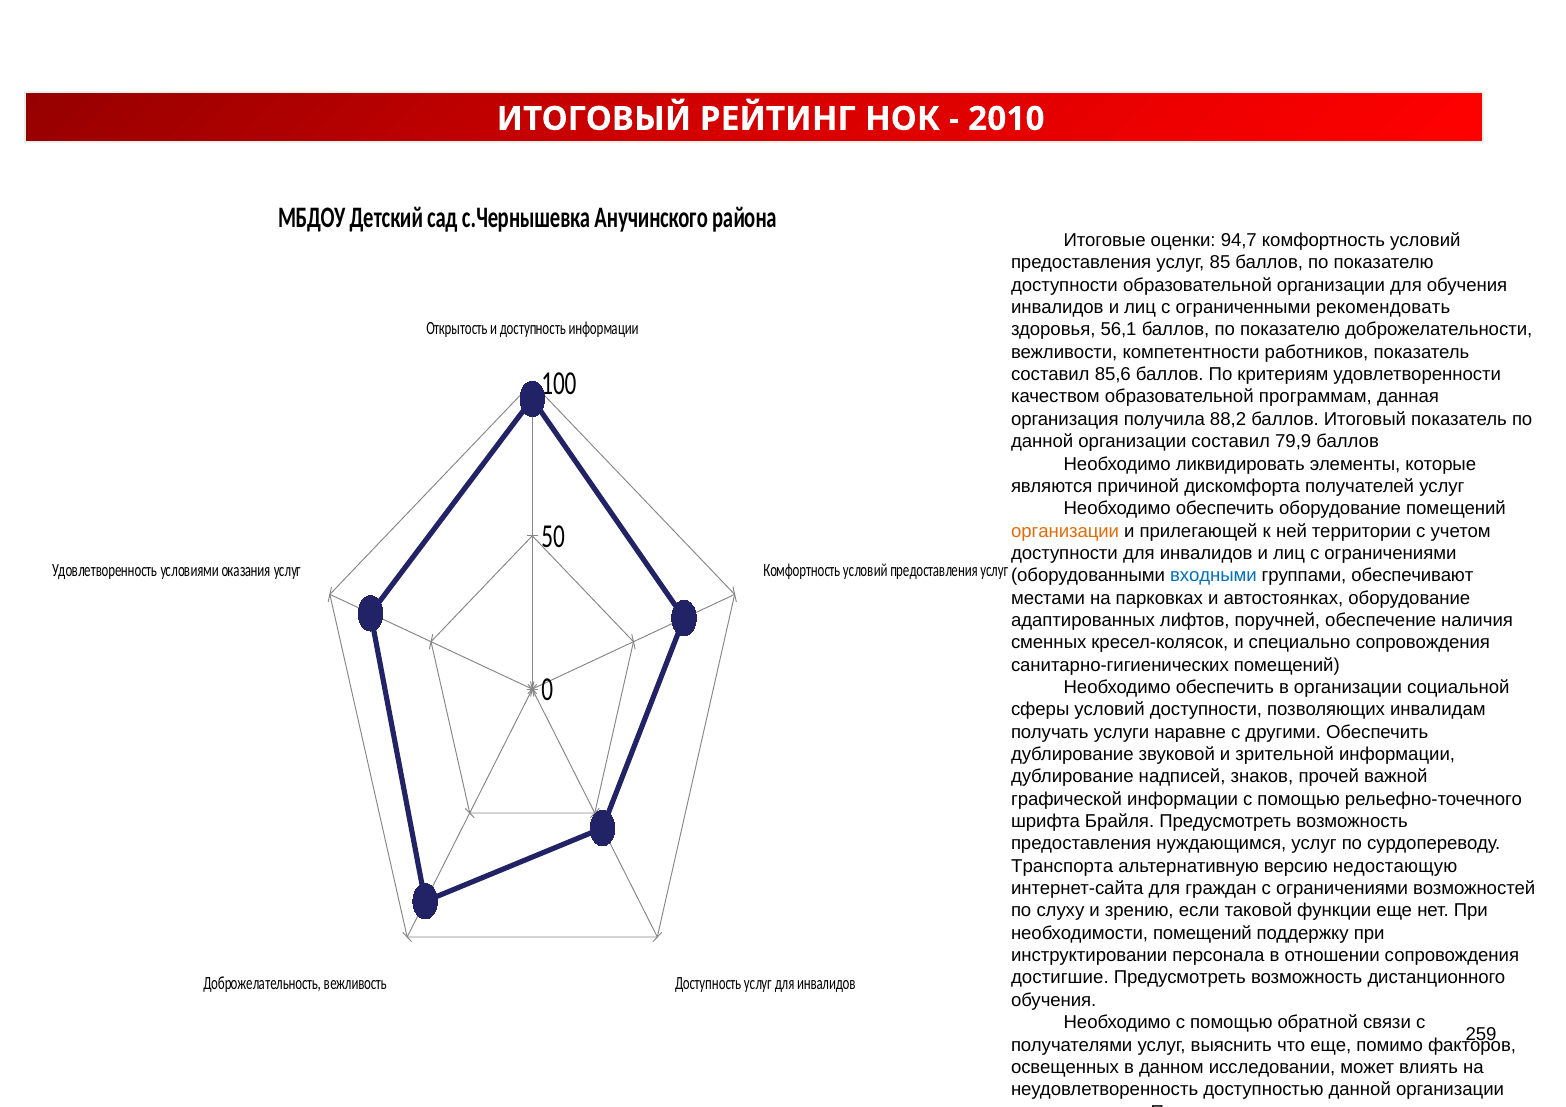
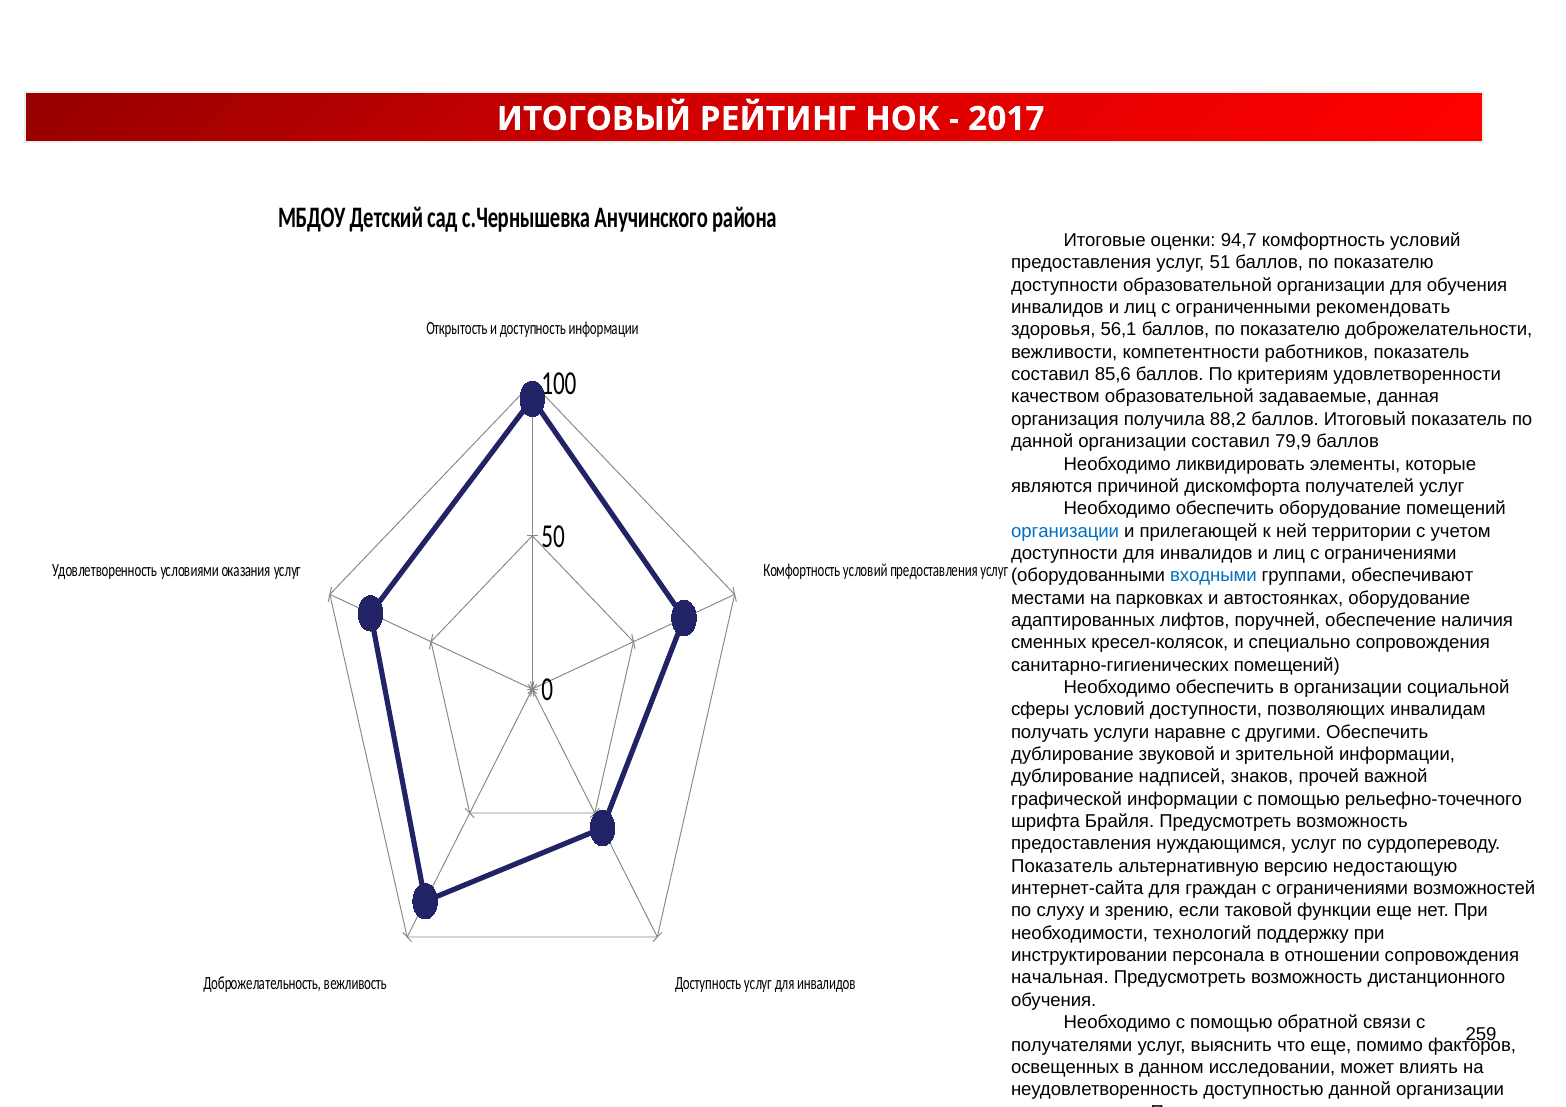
2010: 2010 -> 2017 (1006, 119)
85: 85 -> 51 (1220, 263)
программам: программам -> задаваемые (1315, 397)
организации colour: orange -> blue (1065, 531)
Транспорта: Транспорта -> Показатель (1062, 866)
необходимости помещений: помещений -> технологий (1202, 933)
достигшие: достигшие -> начальная (1060, 978)
